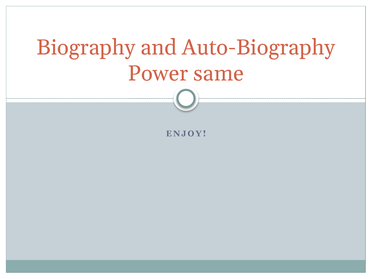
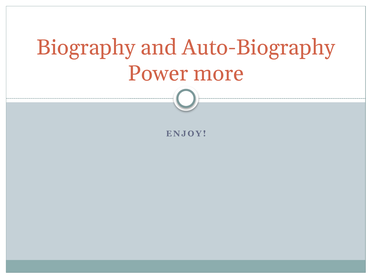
same: same -> more (219, 73)
